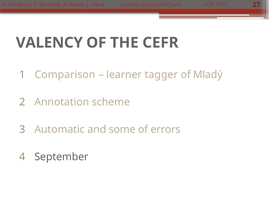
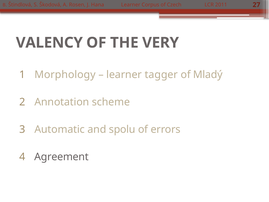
CEFR: CEFR -> VERY (161, 43)
Comparison: Comparison -> Morphology (65, 75)
some: some -> spolu (122, 129)
September: September -> Agreement (62, 157)
